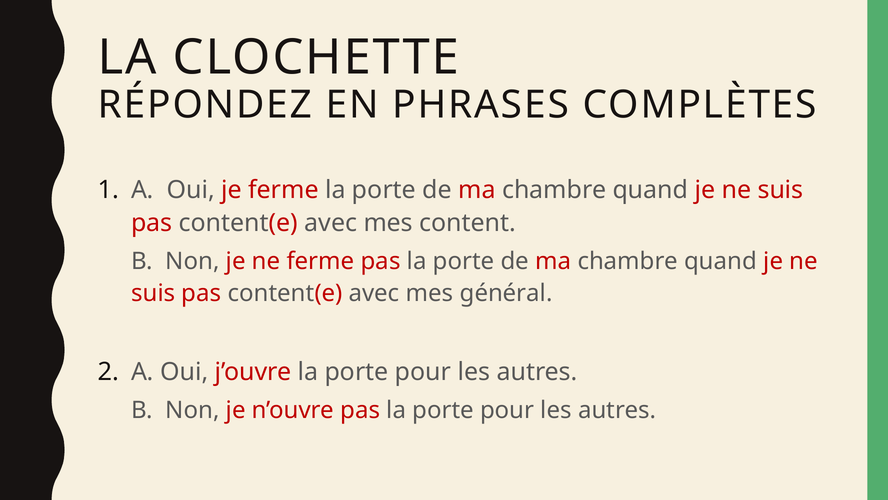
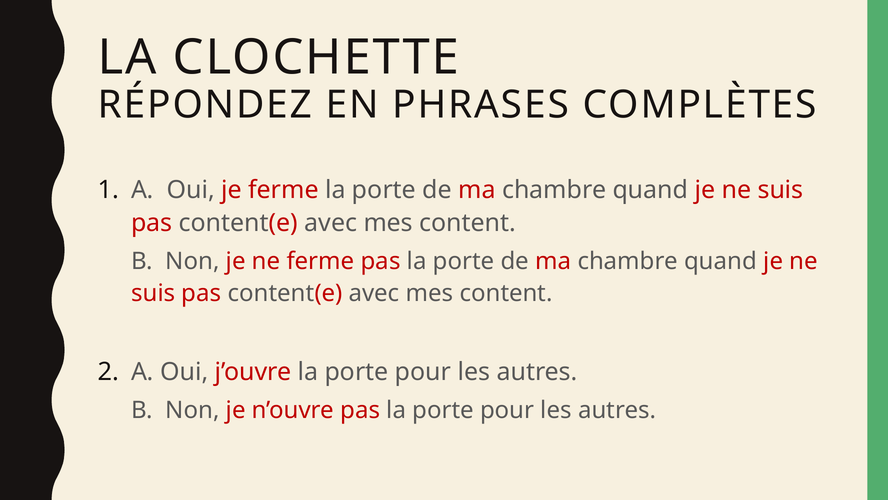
général: général -> content (506, 293)
